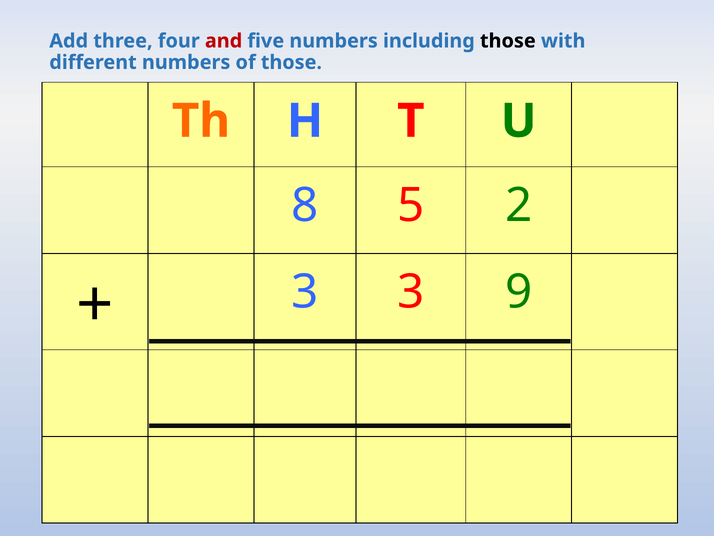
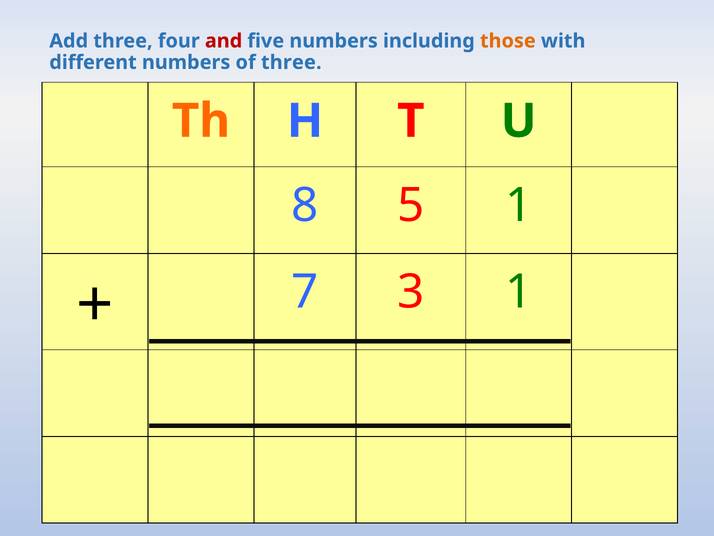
those colour: black -> orange (508, 41)
of those: those -> three (291, 62)
5 2: 2 -> 1 (519, 205)
3: 3 -> 7 (305, 292)
3 9: 9 -> 1 (519, 292)
